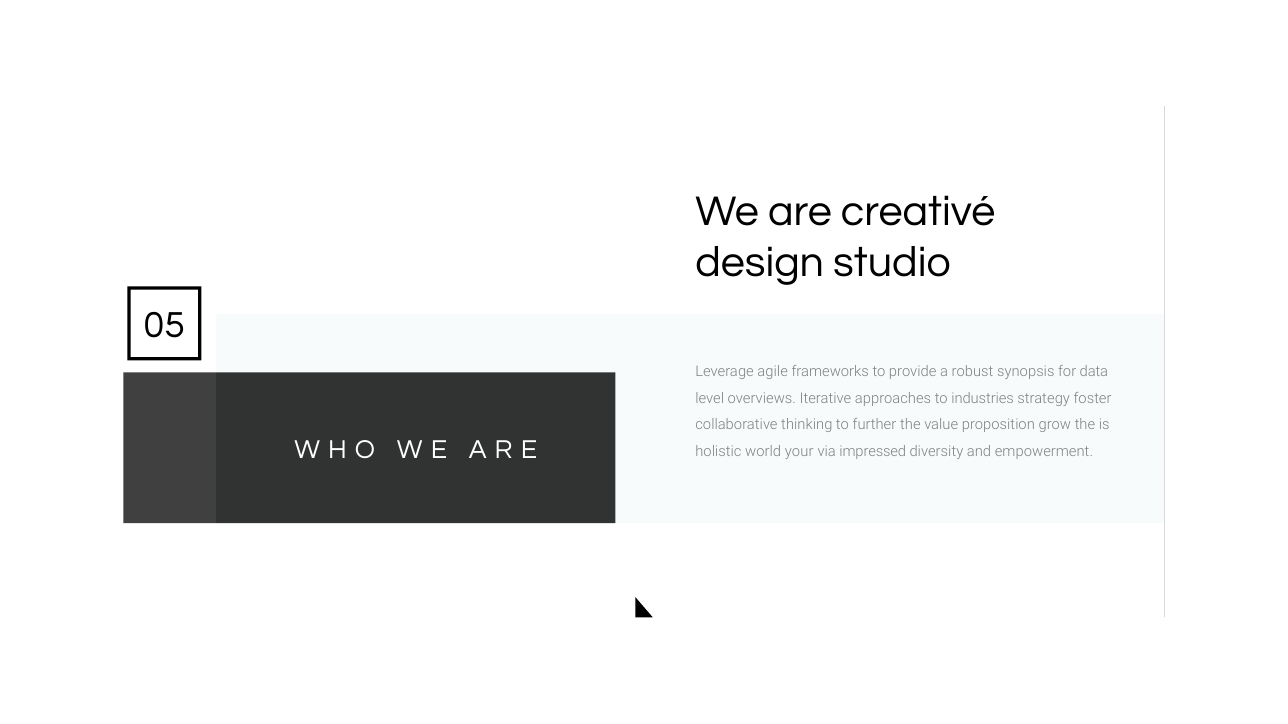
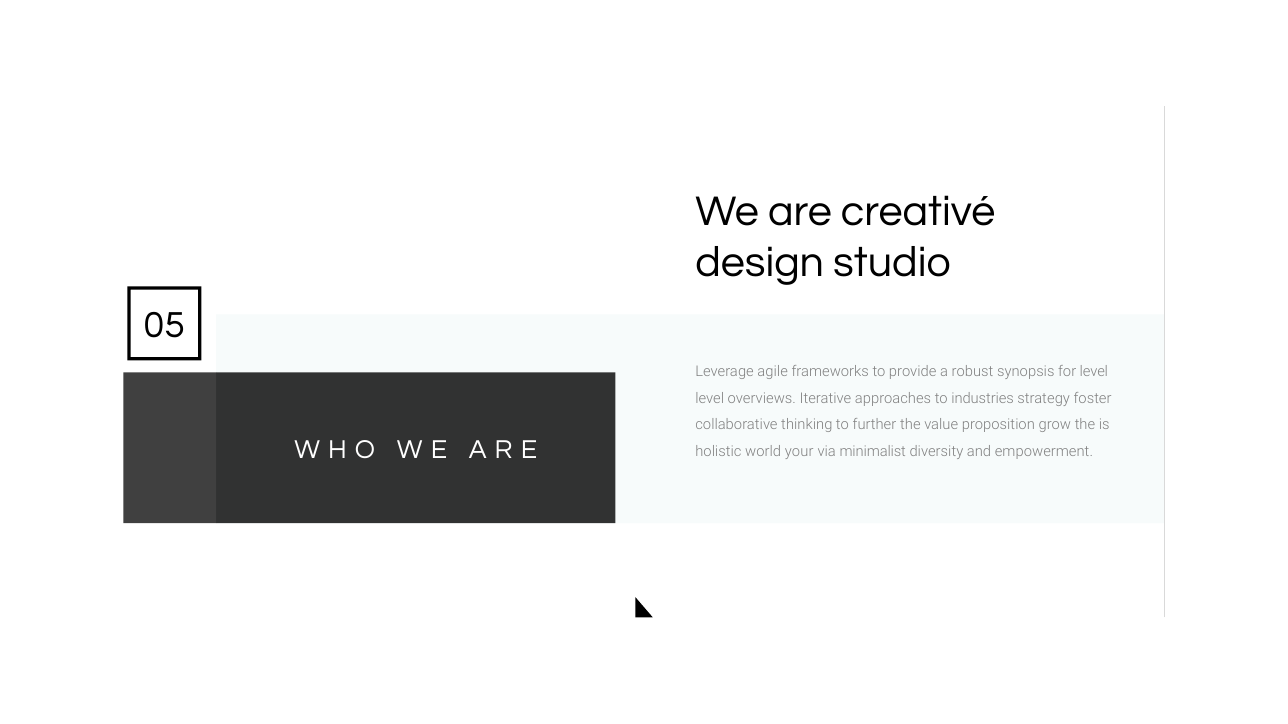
for data: data -> level (1094, 372)
impressed: impressed -> minimalist (873, 452)
